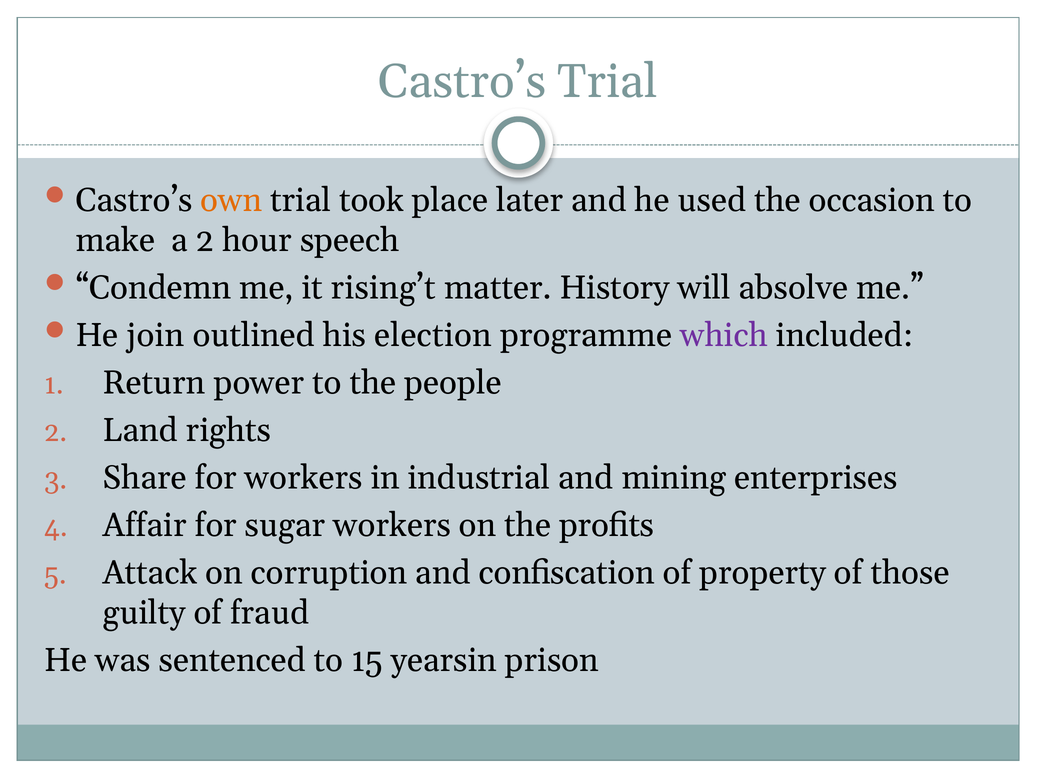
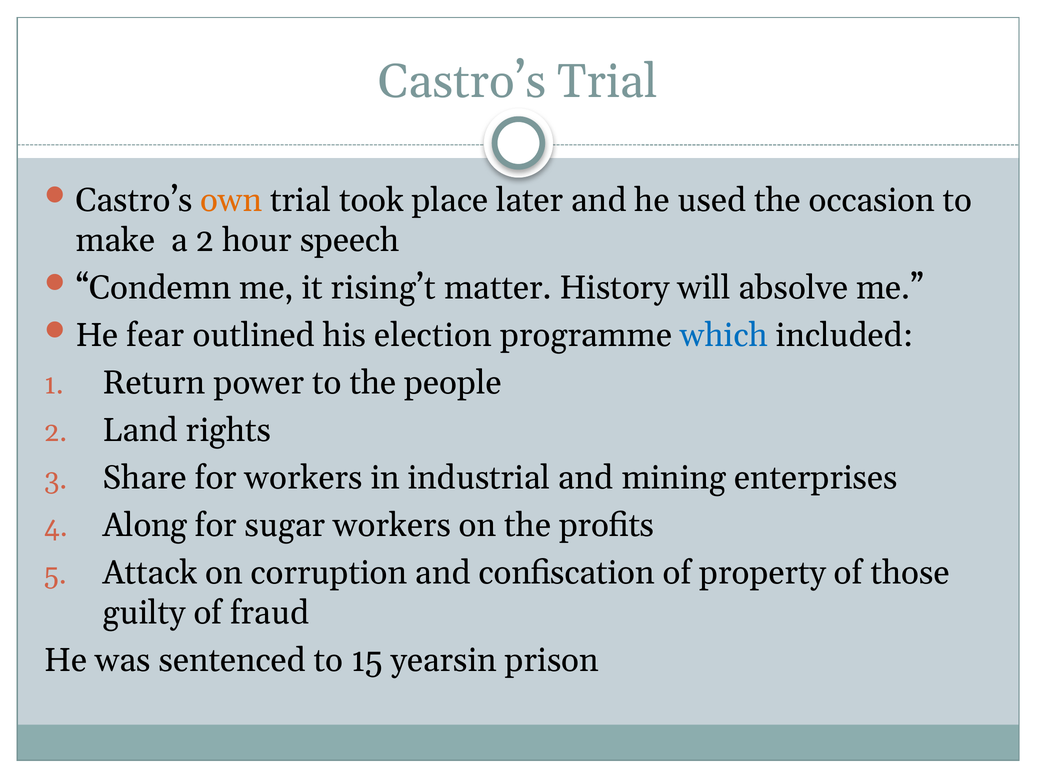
join: join -> fear (155, 335)
which colour: purple -> blue (724, 335)
Affair: Affair -> Along (145, 525)
